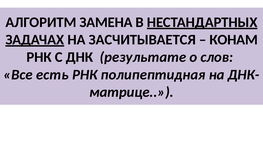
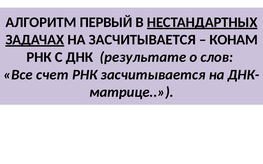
ЗАМЕНА: ЗАМЕНА -> ПЕРВЫЙ (106, 22)
есть: есть -> счет (52, 75)
РНК полипептидная: полипептидная -> засчитывается (153, 75)
